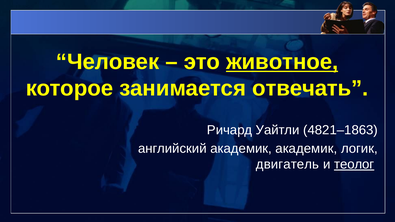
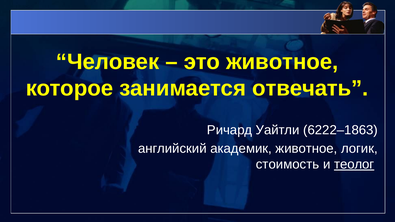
животное underline: present -> none (282, 62)
4821–1863: 4821–1863 -> 6222–1863 (341, 130)
академик академик: академик -> животное (306, 149)
двигатель: двигатель -> стоимость (288, 164)
